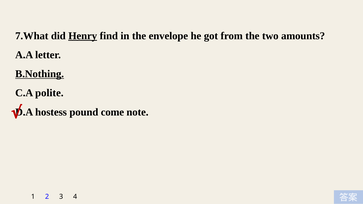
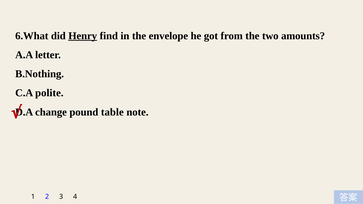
7.What: 7.What -> 6.What (32, 36)
B.Nothing underline: present -> none (40, 74)
hostess: hostess -> change (51, 112)
come: come -> table (112, 112)
